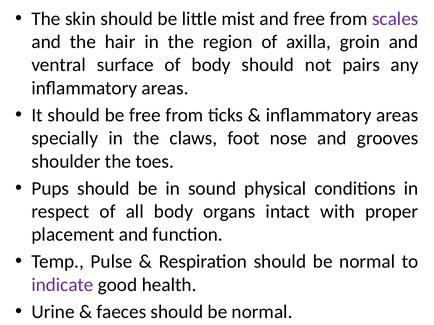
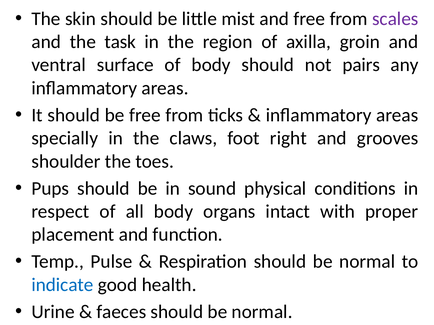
hair: hair -> task (120, 42)
nose: nose -> right (288, 138)
indicate colour: purple -> blue (63, 285)
